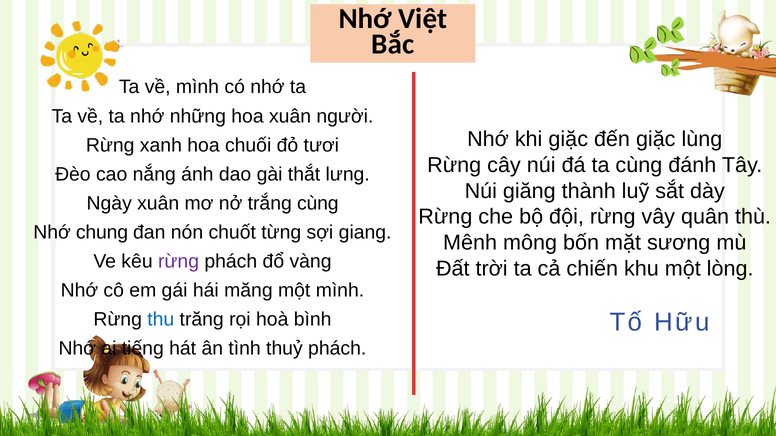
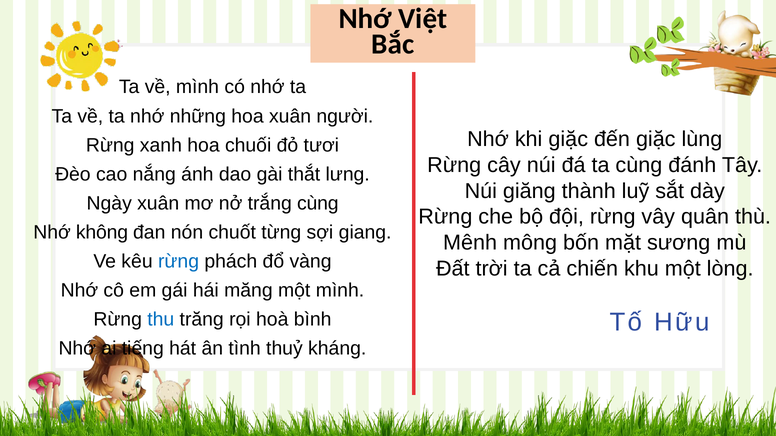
chung: chung -> không (102, 232)
rừng colour: purple -> blue (179, 262)
thuỷ phách: phách -> kháng (337, 349)
